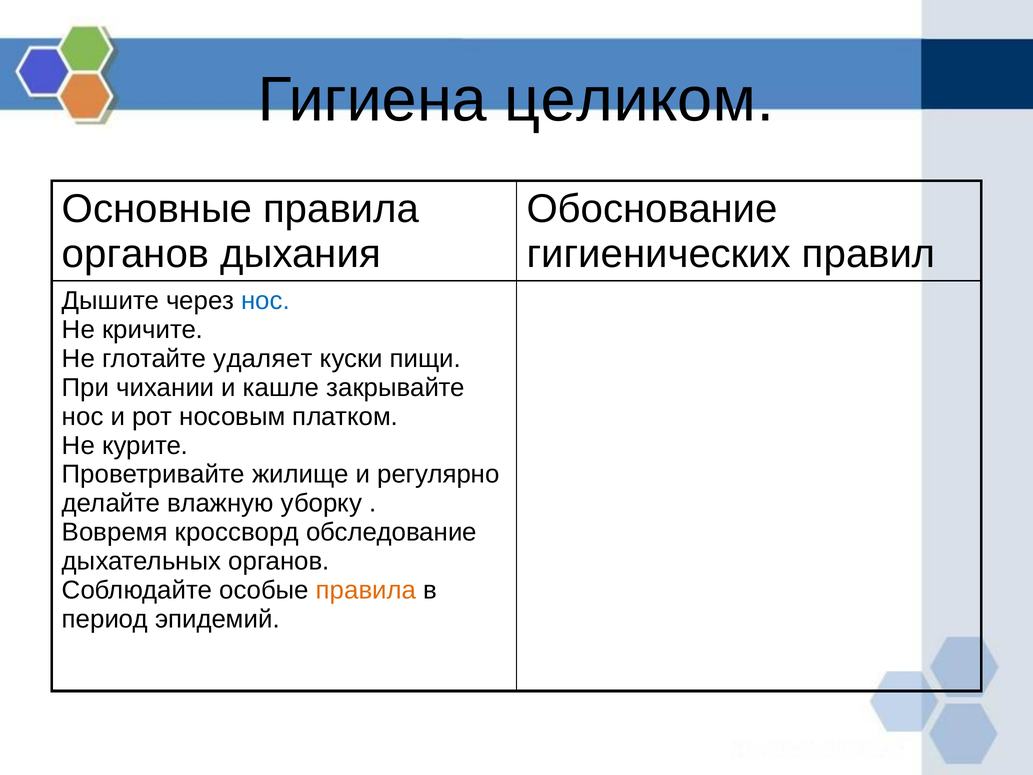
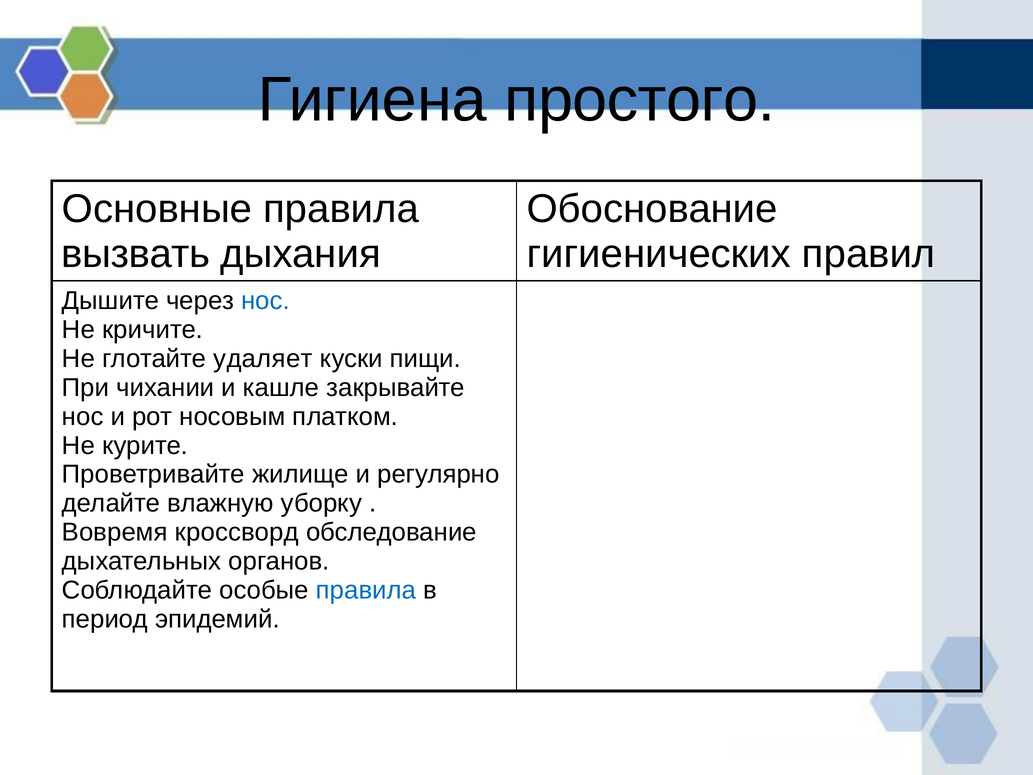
целиком: целиком -> простого (640, 100)
органов: органов -> вызвать (136, 254)
правила colour: orange -> blue (366, 590)
